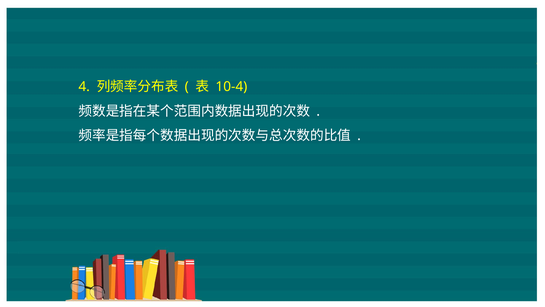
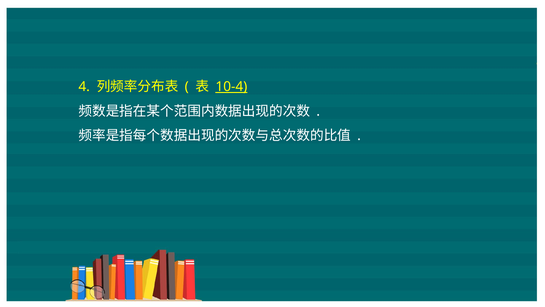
10-4 underline: none -> present (231, 87)
